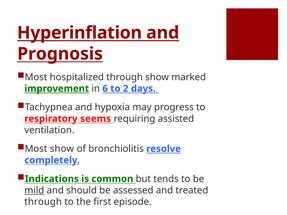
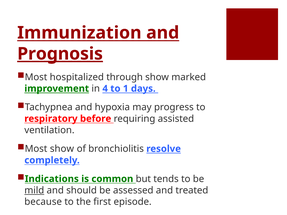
Hyperinflation: Hyperinflation -> Immunization (79, 33)
Prognosis underline: none -> present (60, 54)
6: 6 -> 4 (105, 89)
2: 2 -> 1 (126, 89)
seems: seems -> before (96, 119)
through: through -> because (43, 202)
